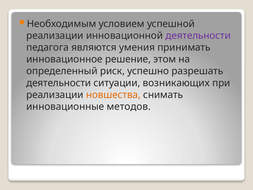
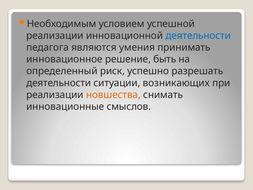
деятельности colour: purple -> blue (198, 36)
этом: этом -> быть (165, 59)
методов: методов -> смыслов (129, 106)
